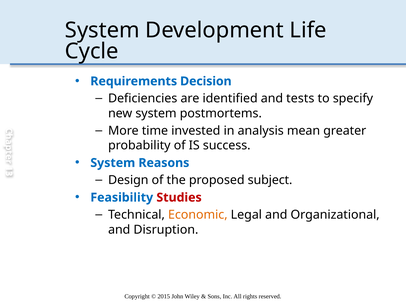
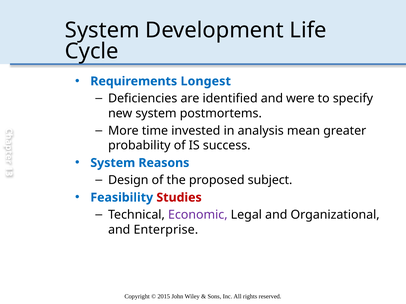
Decision: Decision -> Longest (206, 81)
tests: tests -> were (300, 99)
Economic colour: orange -> purple (198, 215)
Disruption: Disruption -> Enterprise (166, 230)
